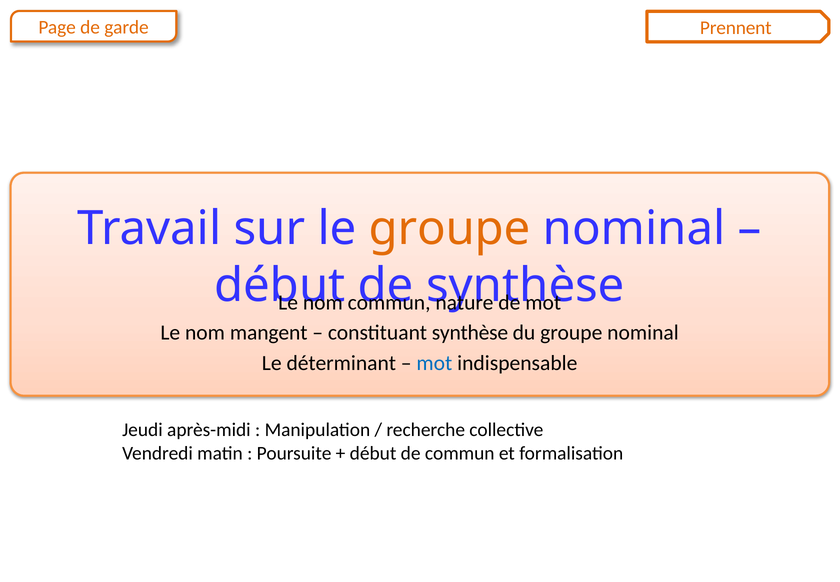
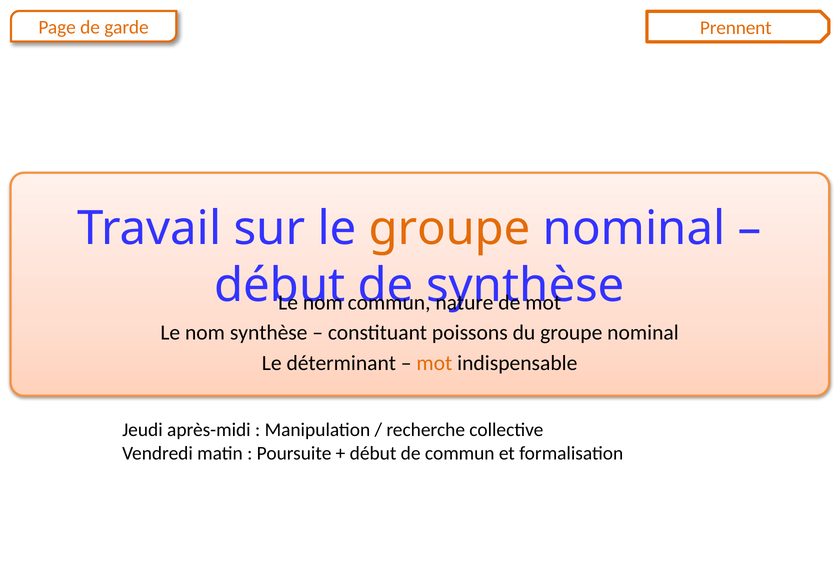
nom mangent: mangent -> synthèse (269, 333)
constituant synthèse: synthèse -> poissons (470, 333)
mot colour: blue -> orange (434, 363)
